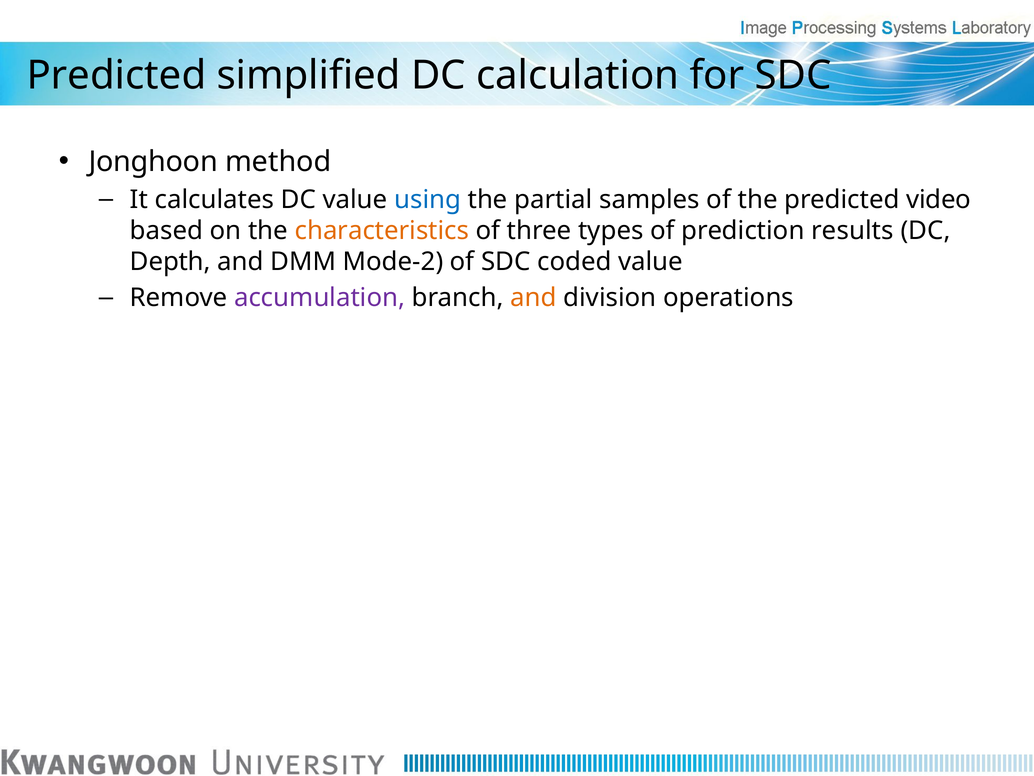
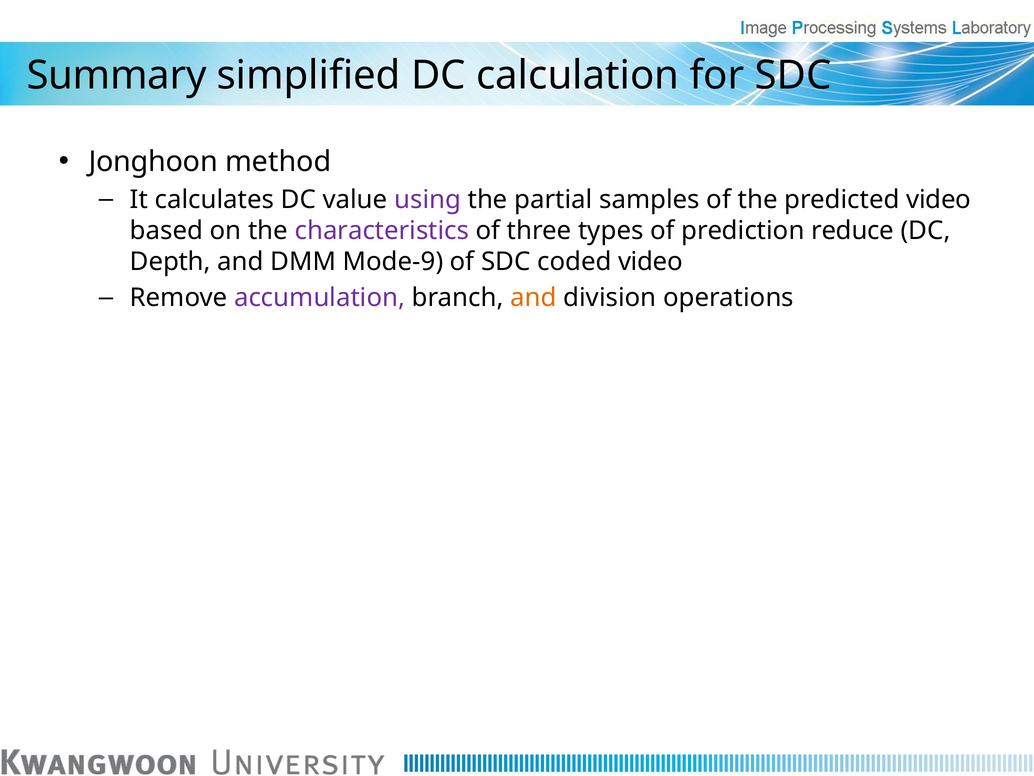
Predicted: Predicted -> Summary (117, 75)
using colour: blue -> purple (428, 199)
characteristics colour: orange -> purple (382, 230)
results: results -> reduce (853, 230)
Mode-2: Mode-2 -> Mode-9 (393, 261)
coded value: value -> video (651, 261)
